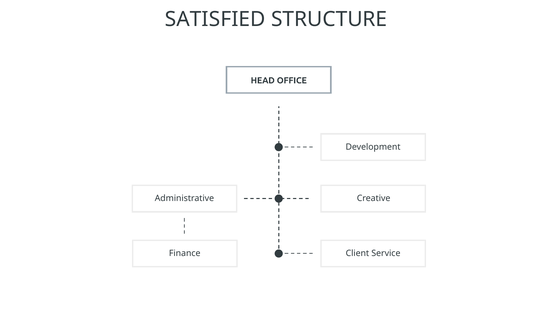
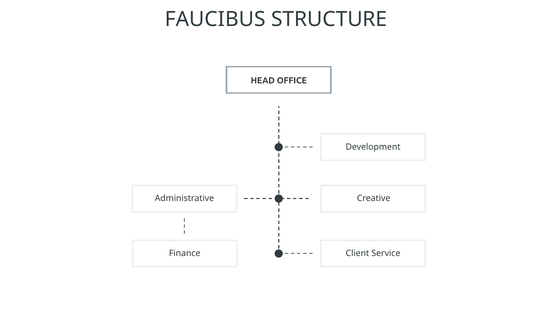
SATISFIED: SATISFIED -> FAUCIBUS (215, 19)
